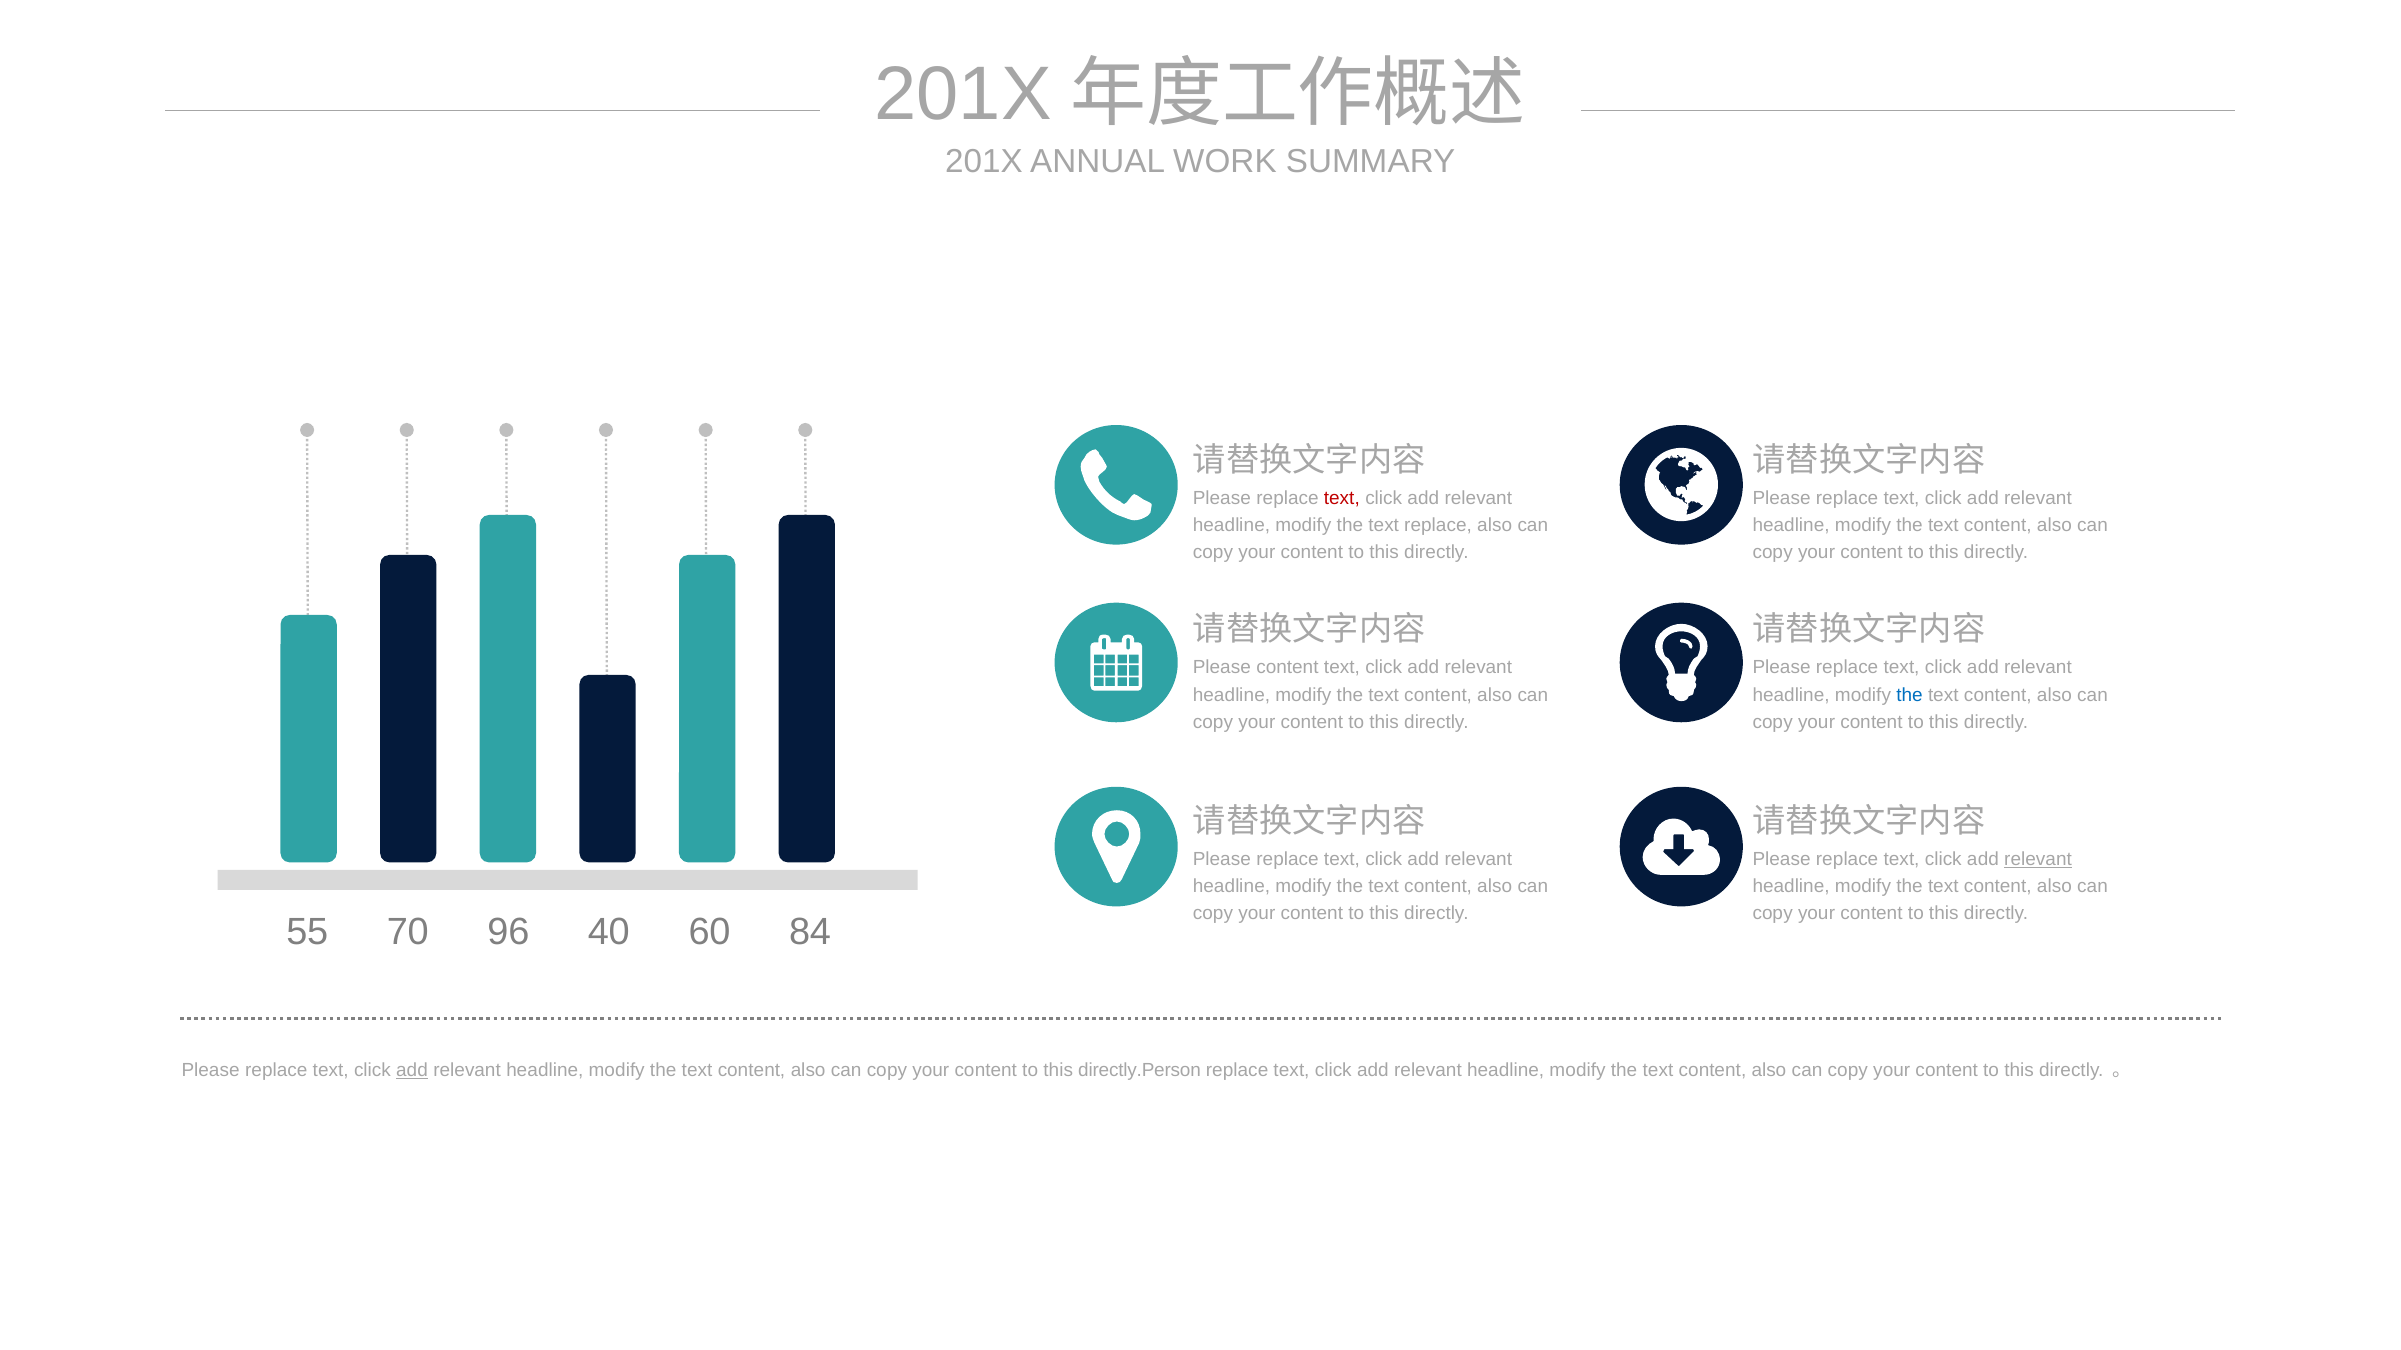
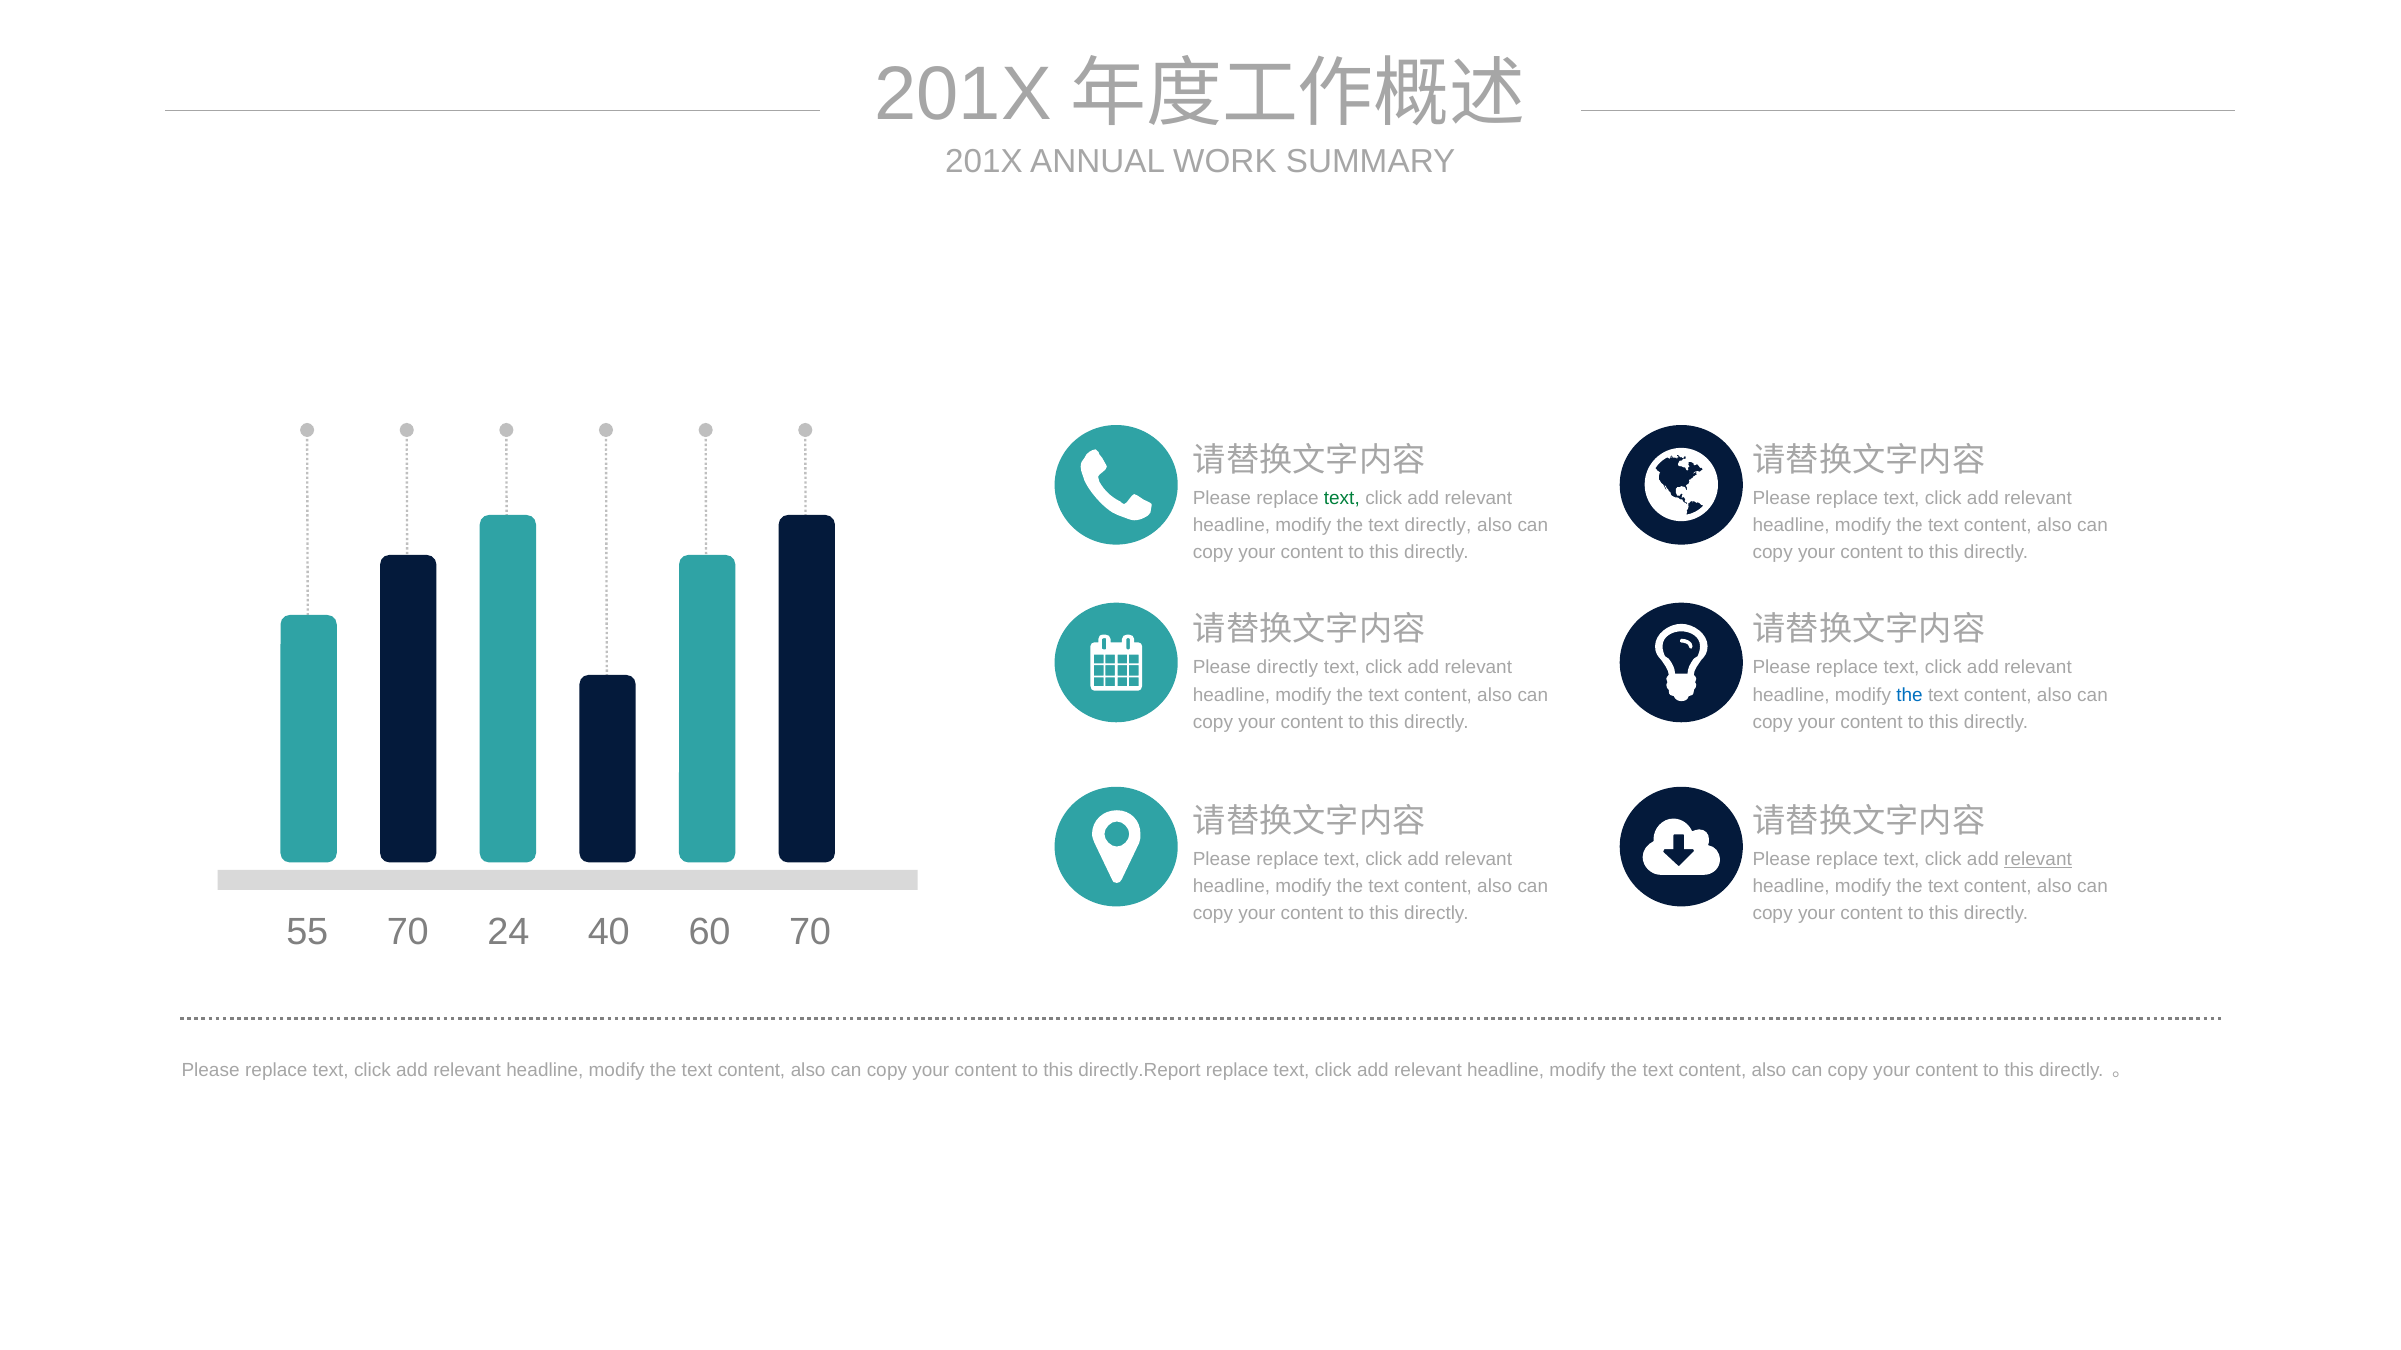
text colour: red -> green (1342, 498)
text replace: replace -> directly (1438, 526)
Please content: content -> directly (1287, 668)
96: 96 -> 24 (508, 933)
60 84: 84 -> 70 (810, 933)
add underline: present -> none (412, 1071)
directly.Person: directly.Person -> directly.Report (1139, 1071)
